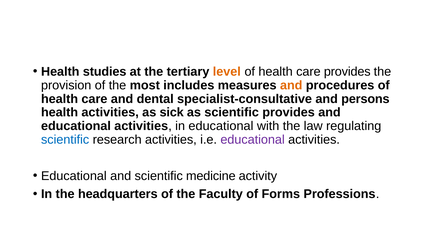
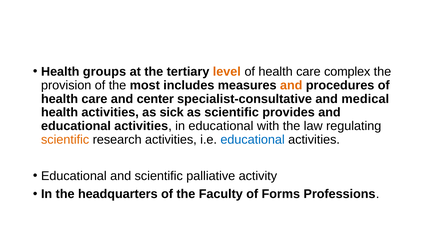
studies: studies -> groups (105, 72)
care provides: provides -> complex (347, 72)
dental: dental -> center (155, 99)
persons: persons -> medical (365, 99)
scientific colour: blue -> orange (65, 140)
educational colour: purple -> blue (253, 140)
medicine: medicine -> palliative (211, 176)
